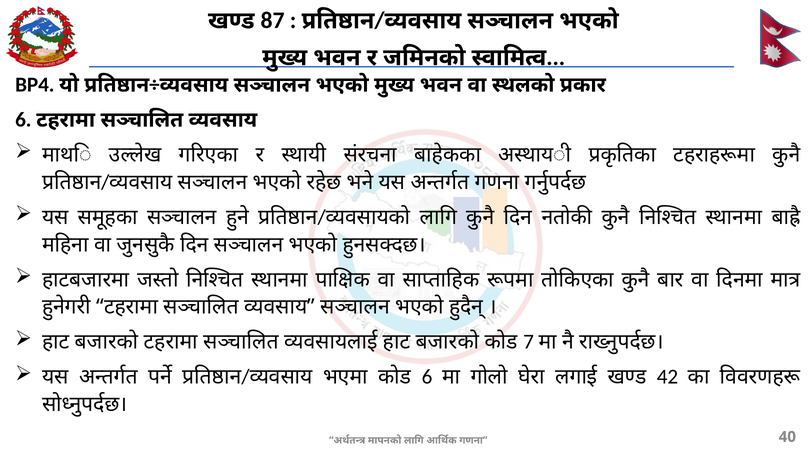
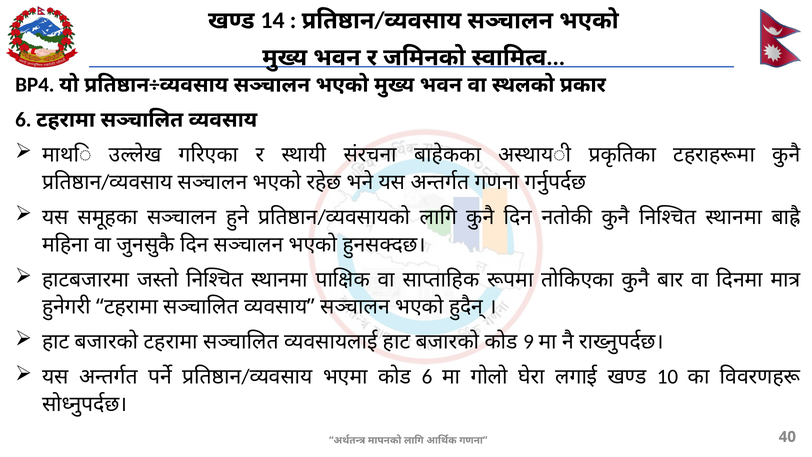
87: 87 -> 14 (273, 20)
7: 7 -> 9 (529, 342)
42: 42 -> 10 (667, 377)
